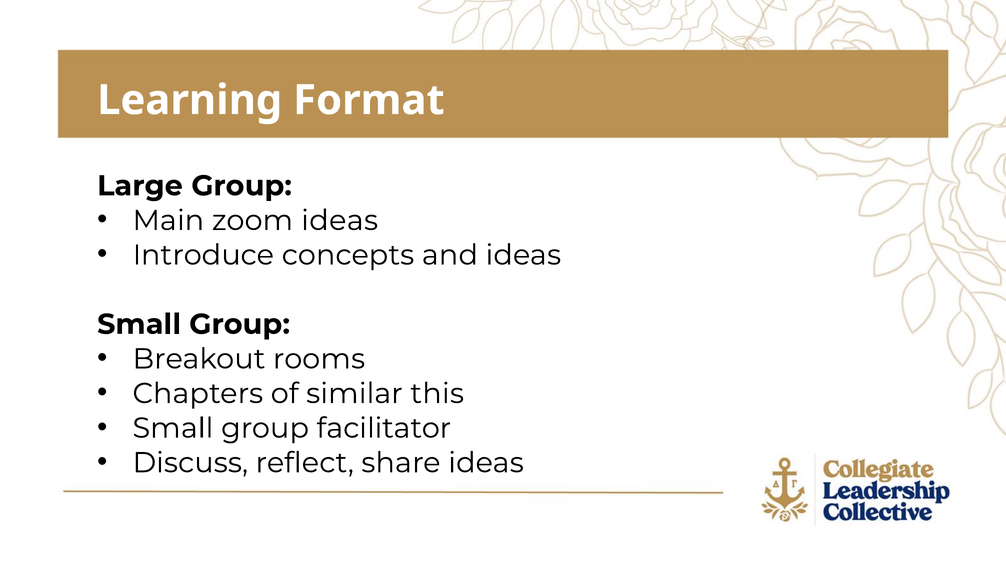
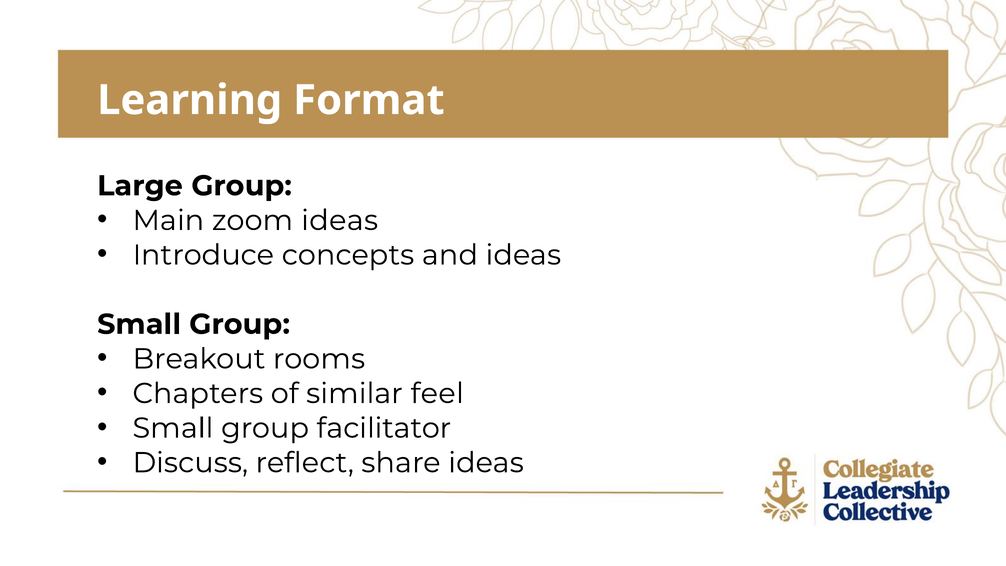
this: this -> feel (437, 393)
